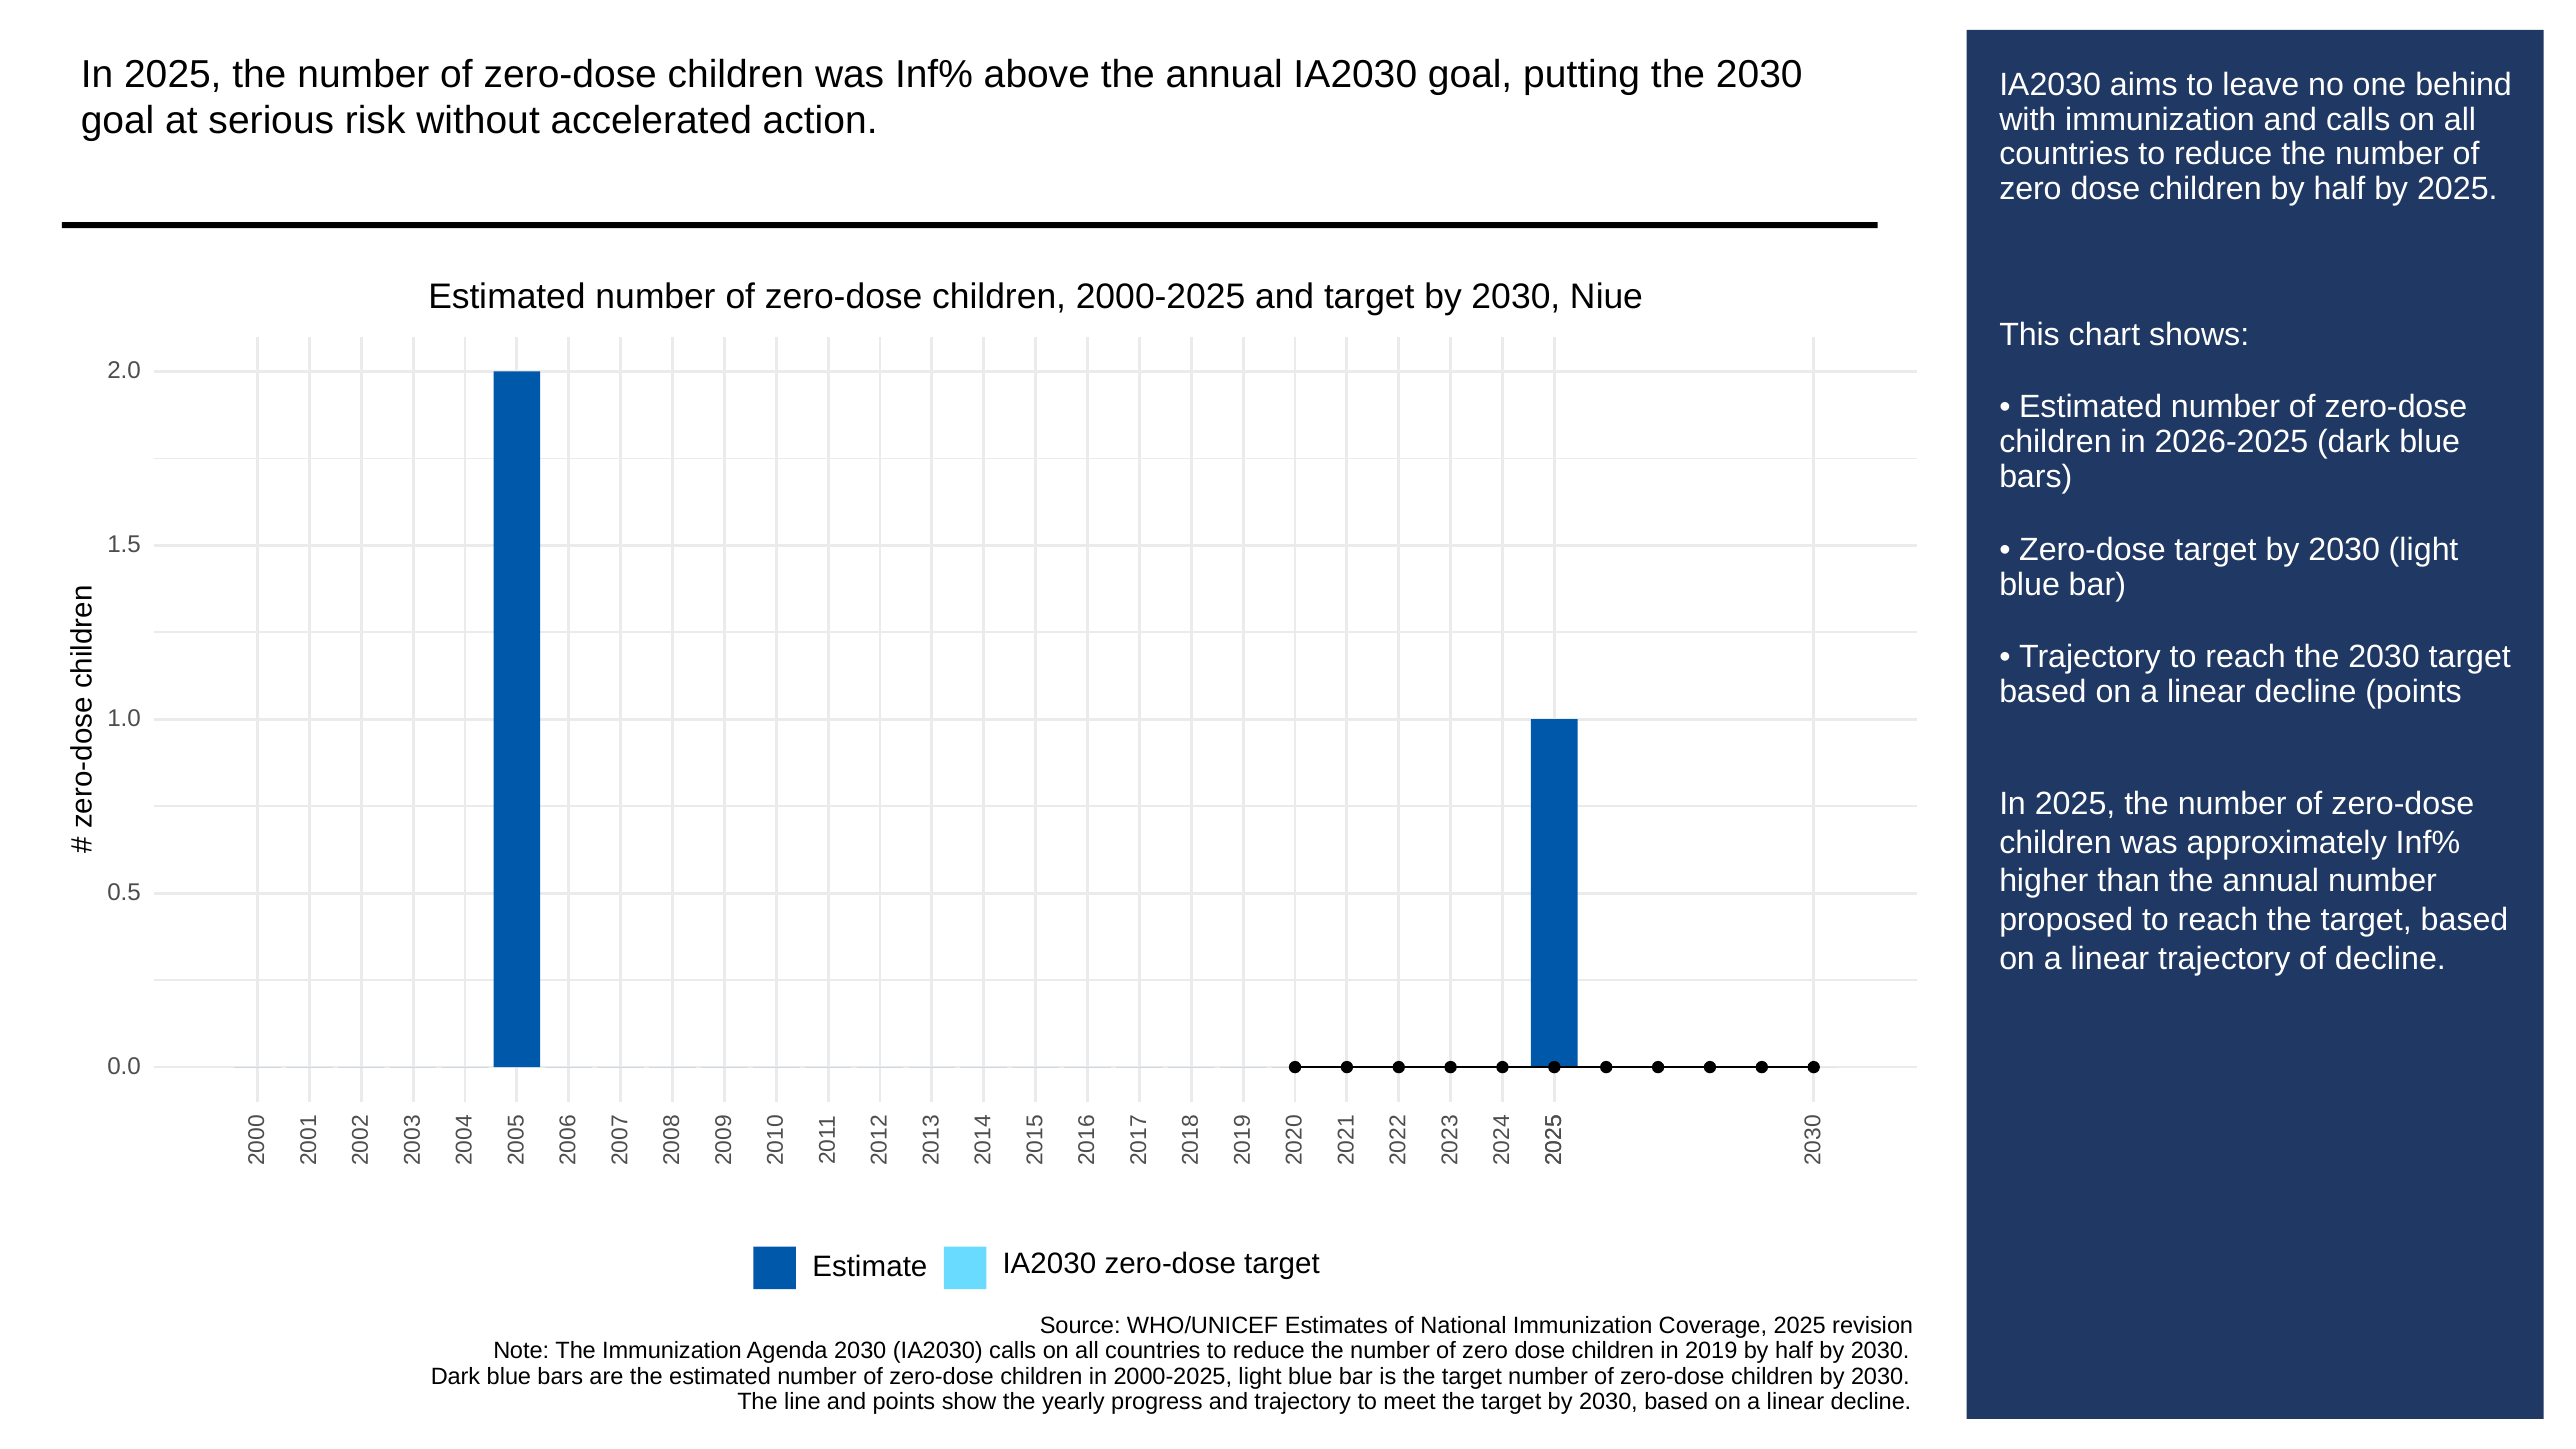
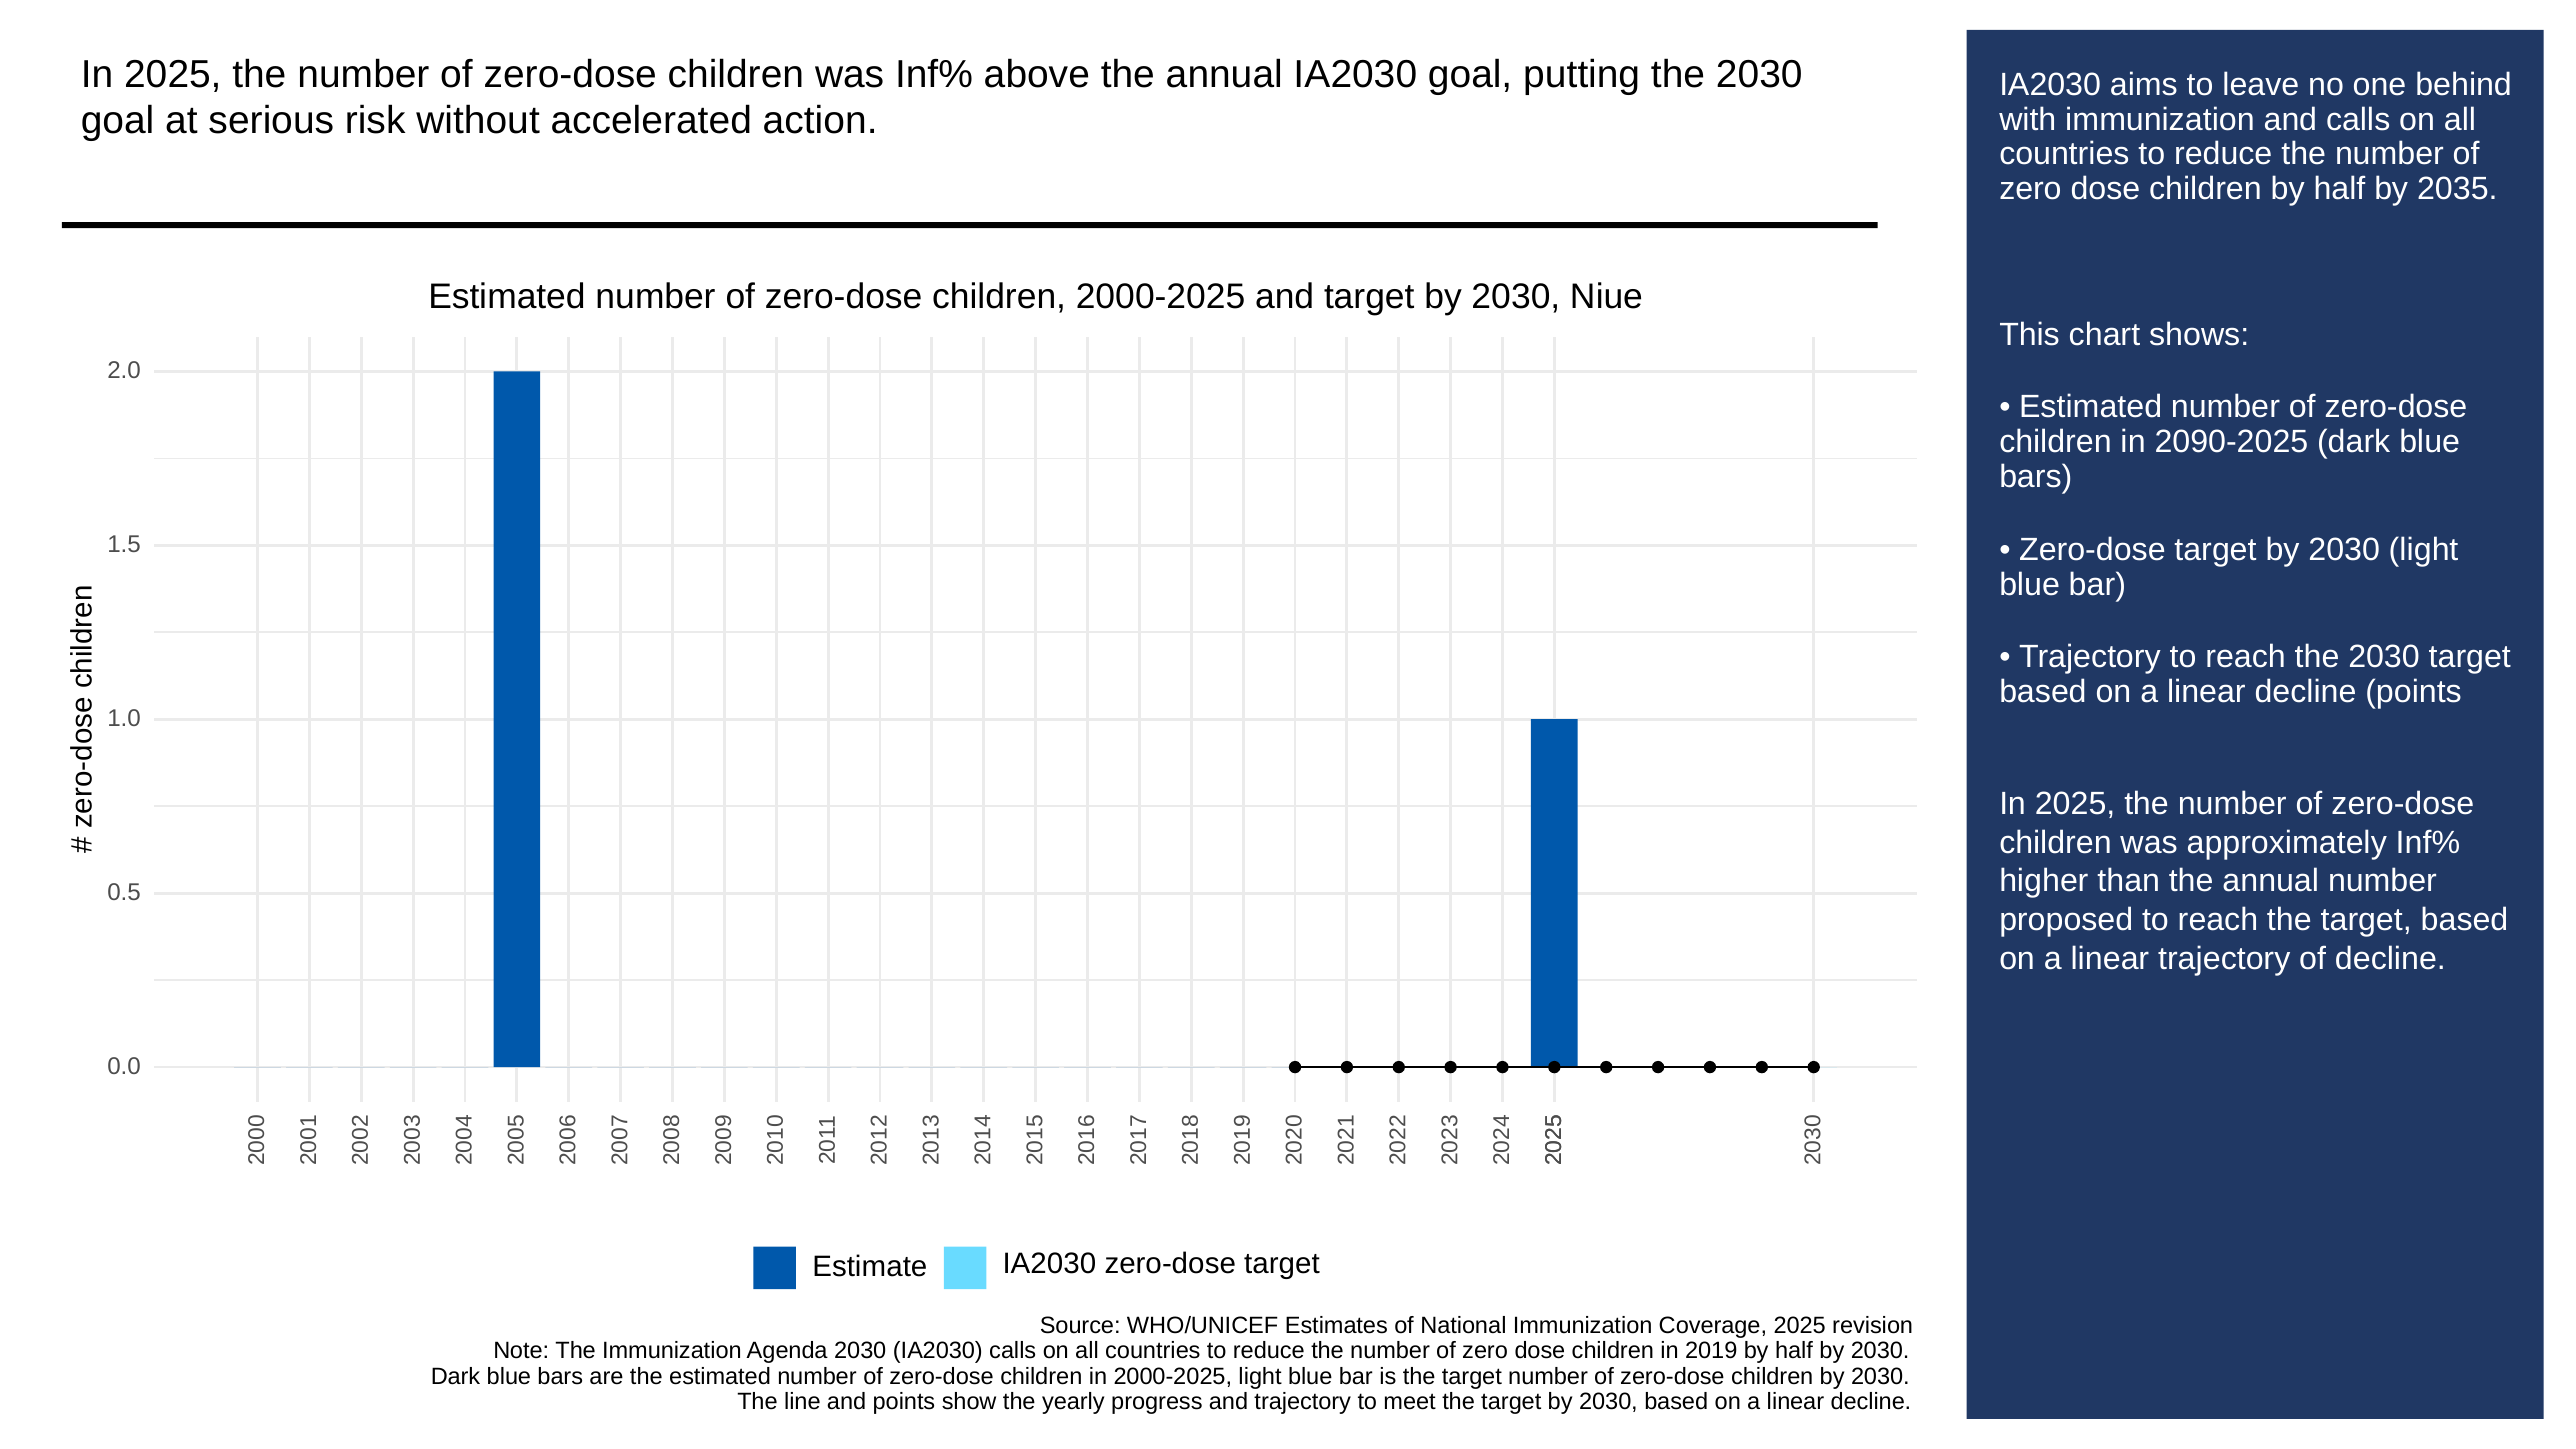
by 2025: 2025 -> 2035 (2457, 189)
2026-2025: 2026-2025 -> 2090-2025 (2231, 442)
